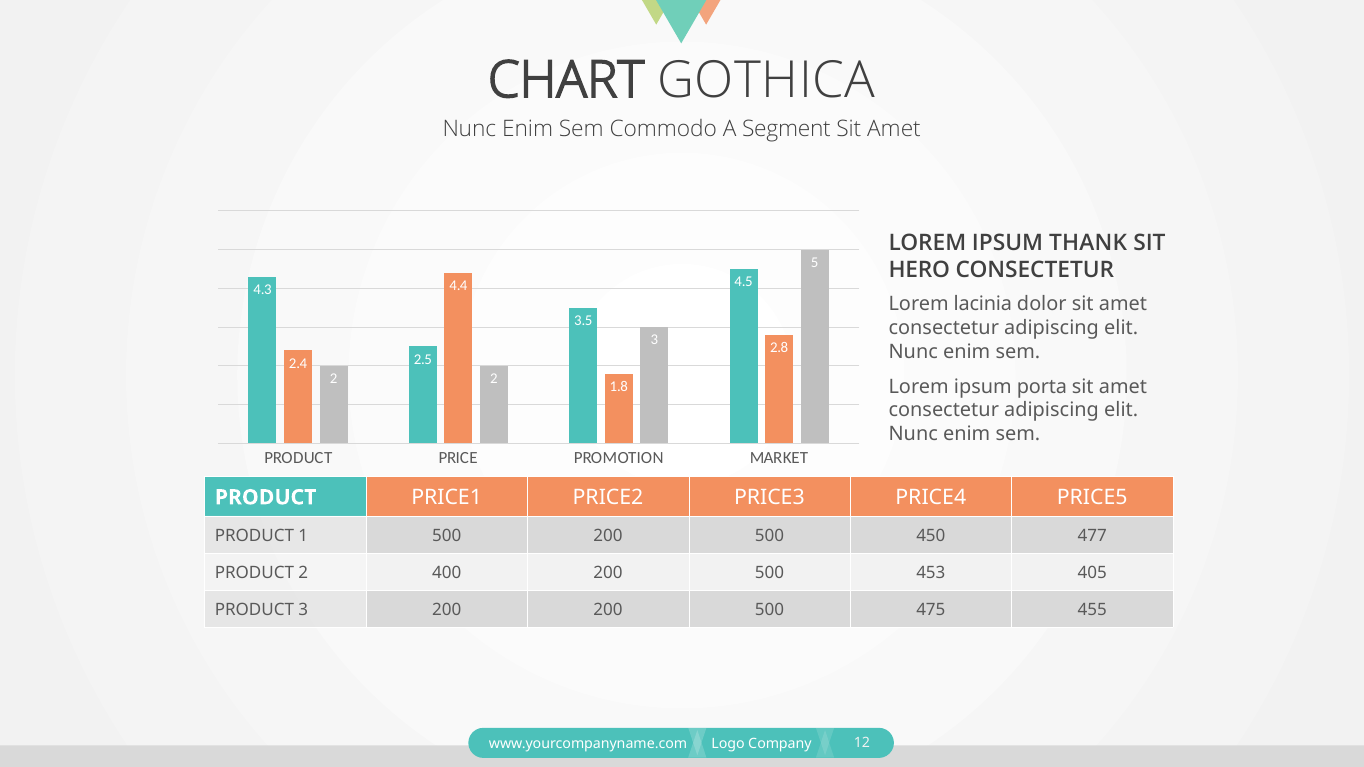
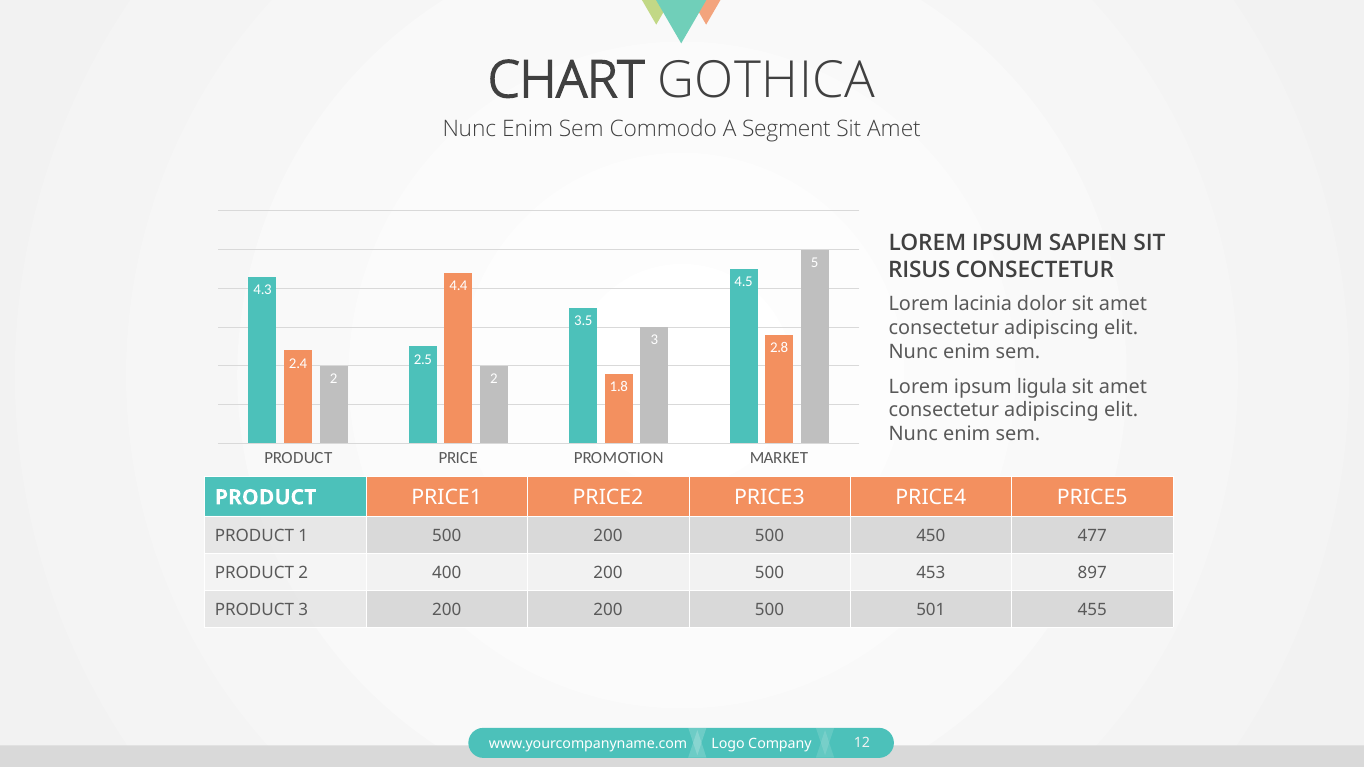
THANK: THANK -> SAPIEN (1088, 243)
HERO: HERO -> RISUS (919, 270)
porta: porta -> ligula (1042, 387)
405: 405 -> 897 (1092, 573)
475: 475 -> 501 (931, 610)
